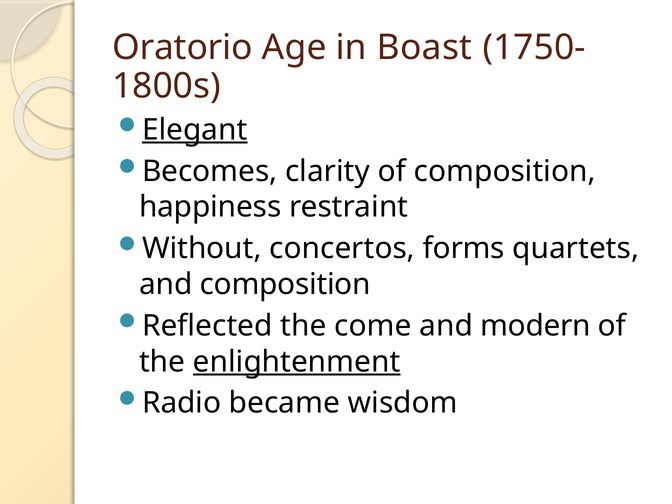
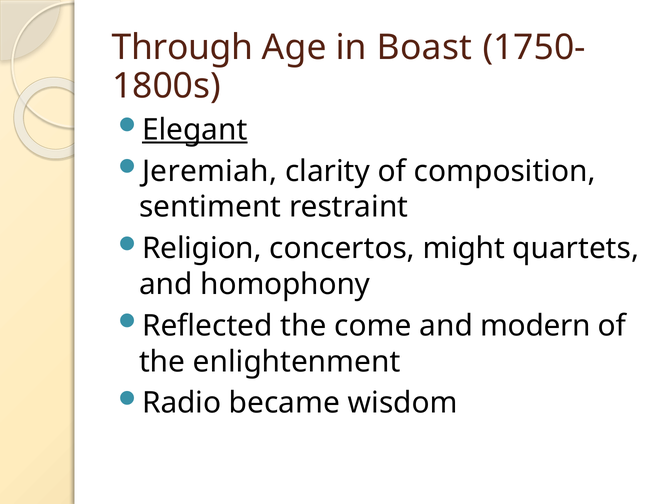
Oratorio: Oratorio -> Through (183, 48)
Becomes: Becomes -> Jeremiah (210, 171)
happiness: happiness -> sentiment (210, 207)
Without: Without -> Religion (202, 248)
forms: forms -> might (464, 248)
and composition: composition -> homophony (285, 284)
enlightenment underline: present -> none (297, 362)
